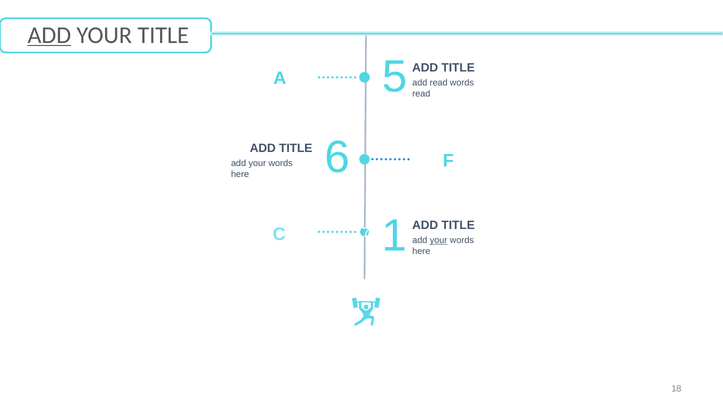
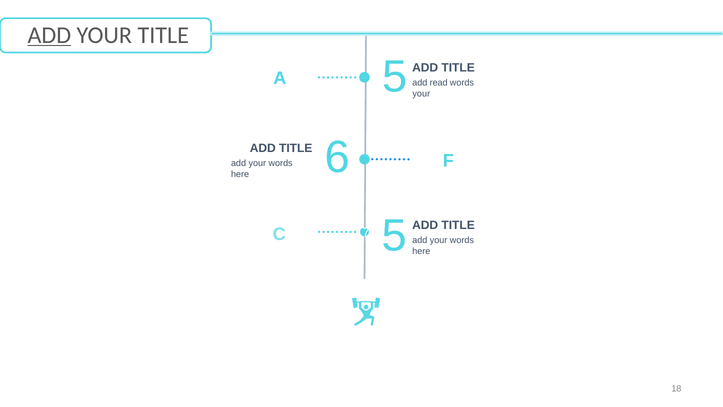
read: read -> your (421, 94)
C 1: 1 -> 5 (394, 236)
your underline: present -> none (439, 240)
